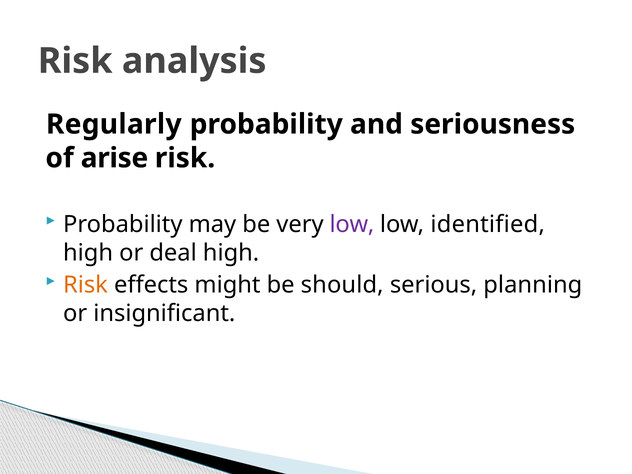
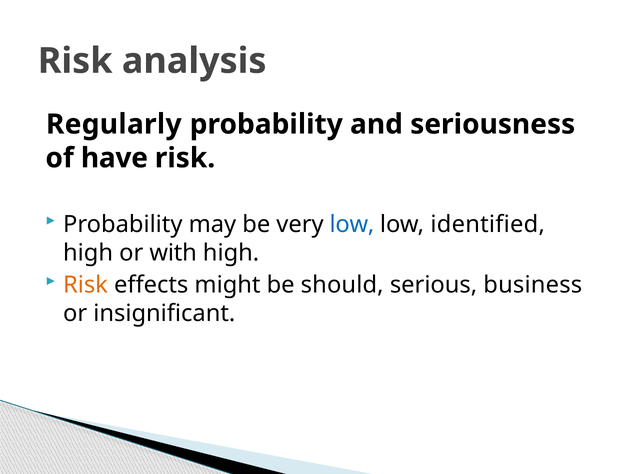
arise: arise -> have (114, 158)
low colour: purple -> blue (352, 224)
deal: deal -> with (173, 253)
planning: planning -> business (533, 285)
